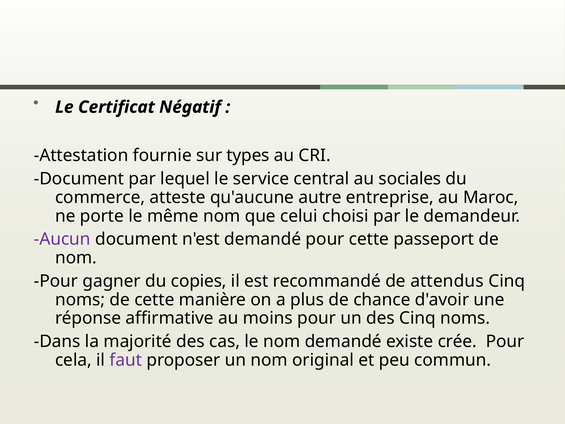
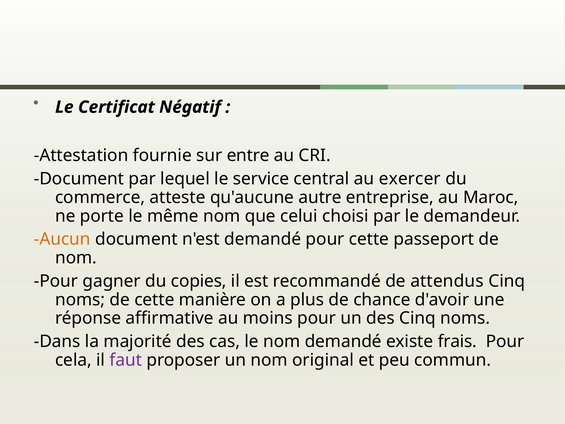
types: types -> entre (248, 155)
sociales: sociales -> exercer (410, 179)
Aucun colour: purple -> orange (62, 239)
crée: crée -> frais (457, 341)
